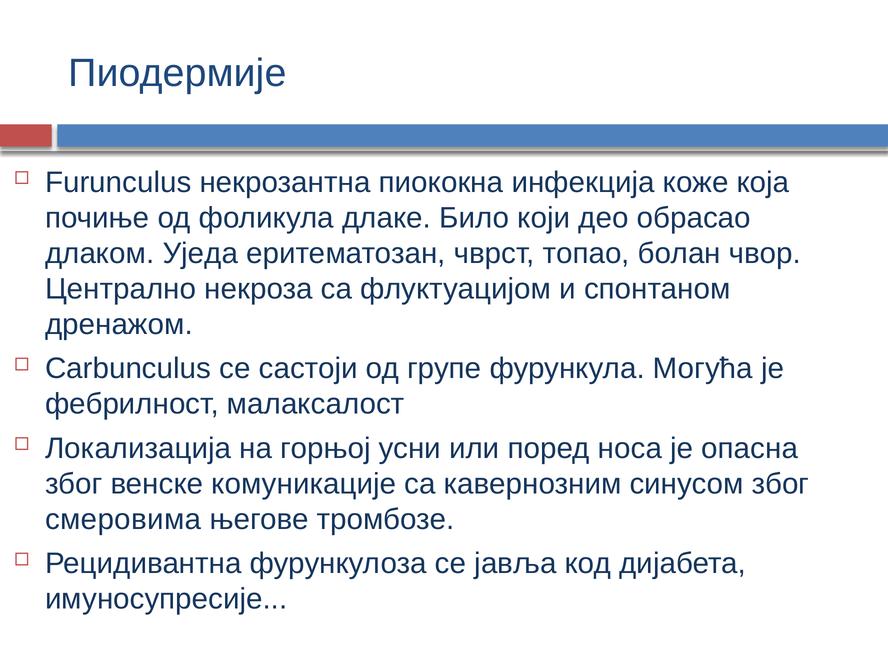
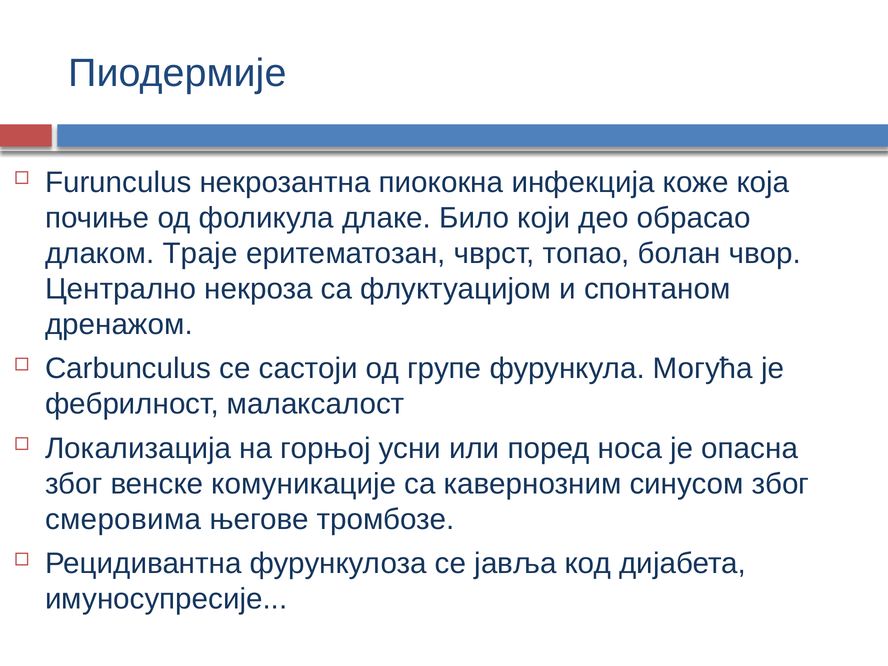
Уједа: Уједа -> Траје (200, 253)
